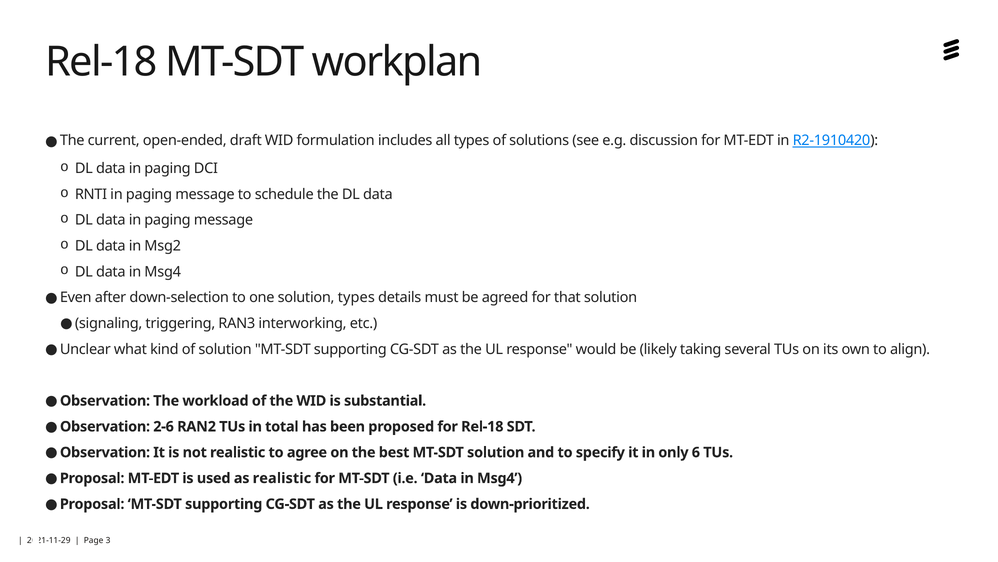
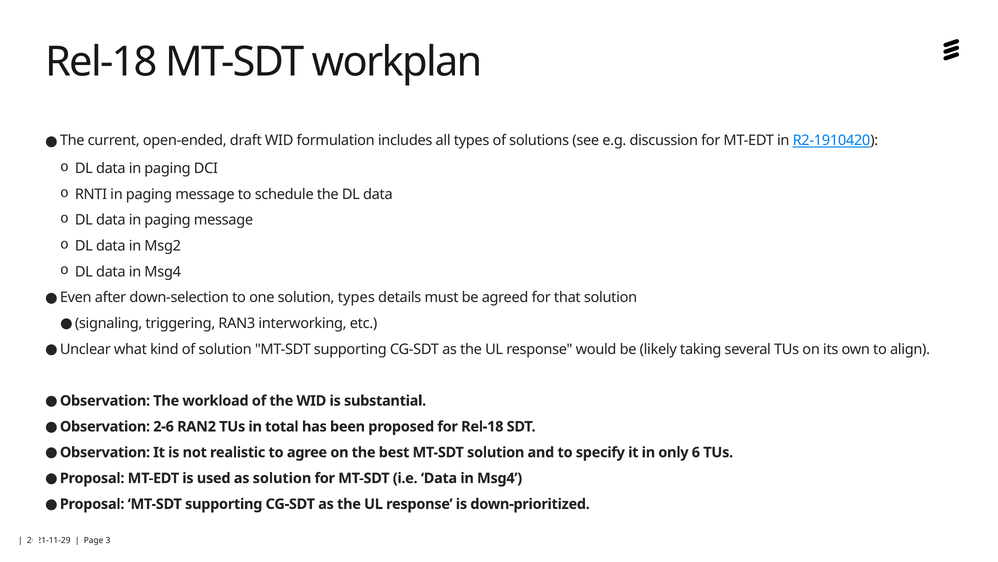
as realistic: realistic -> solution (282, 478)
